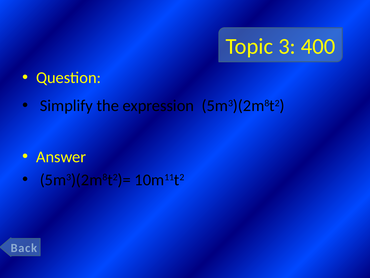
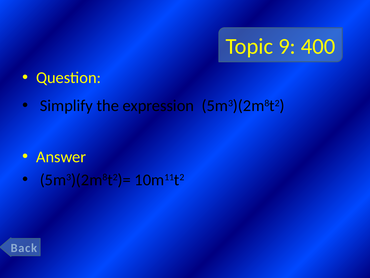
3: 3 -> 9 (287, 46)
